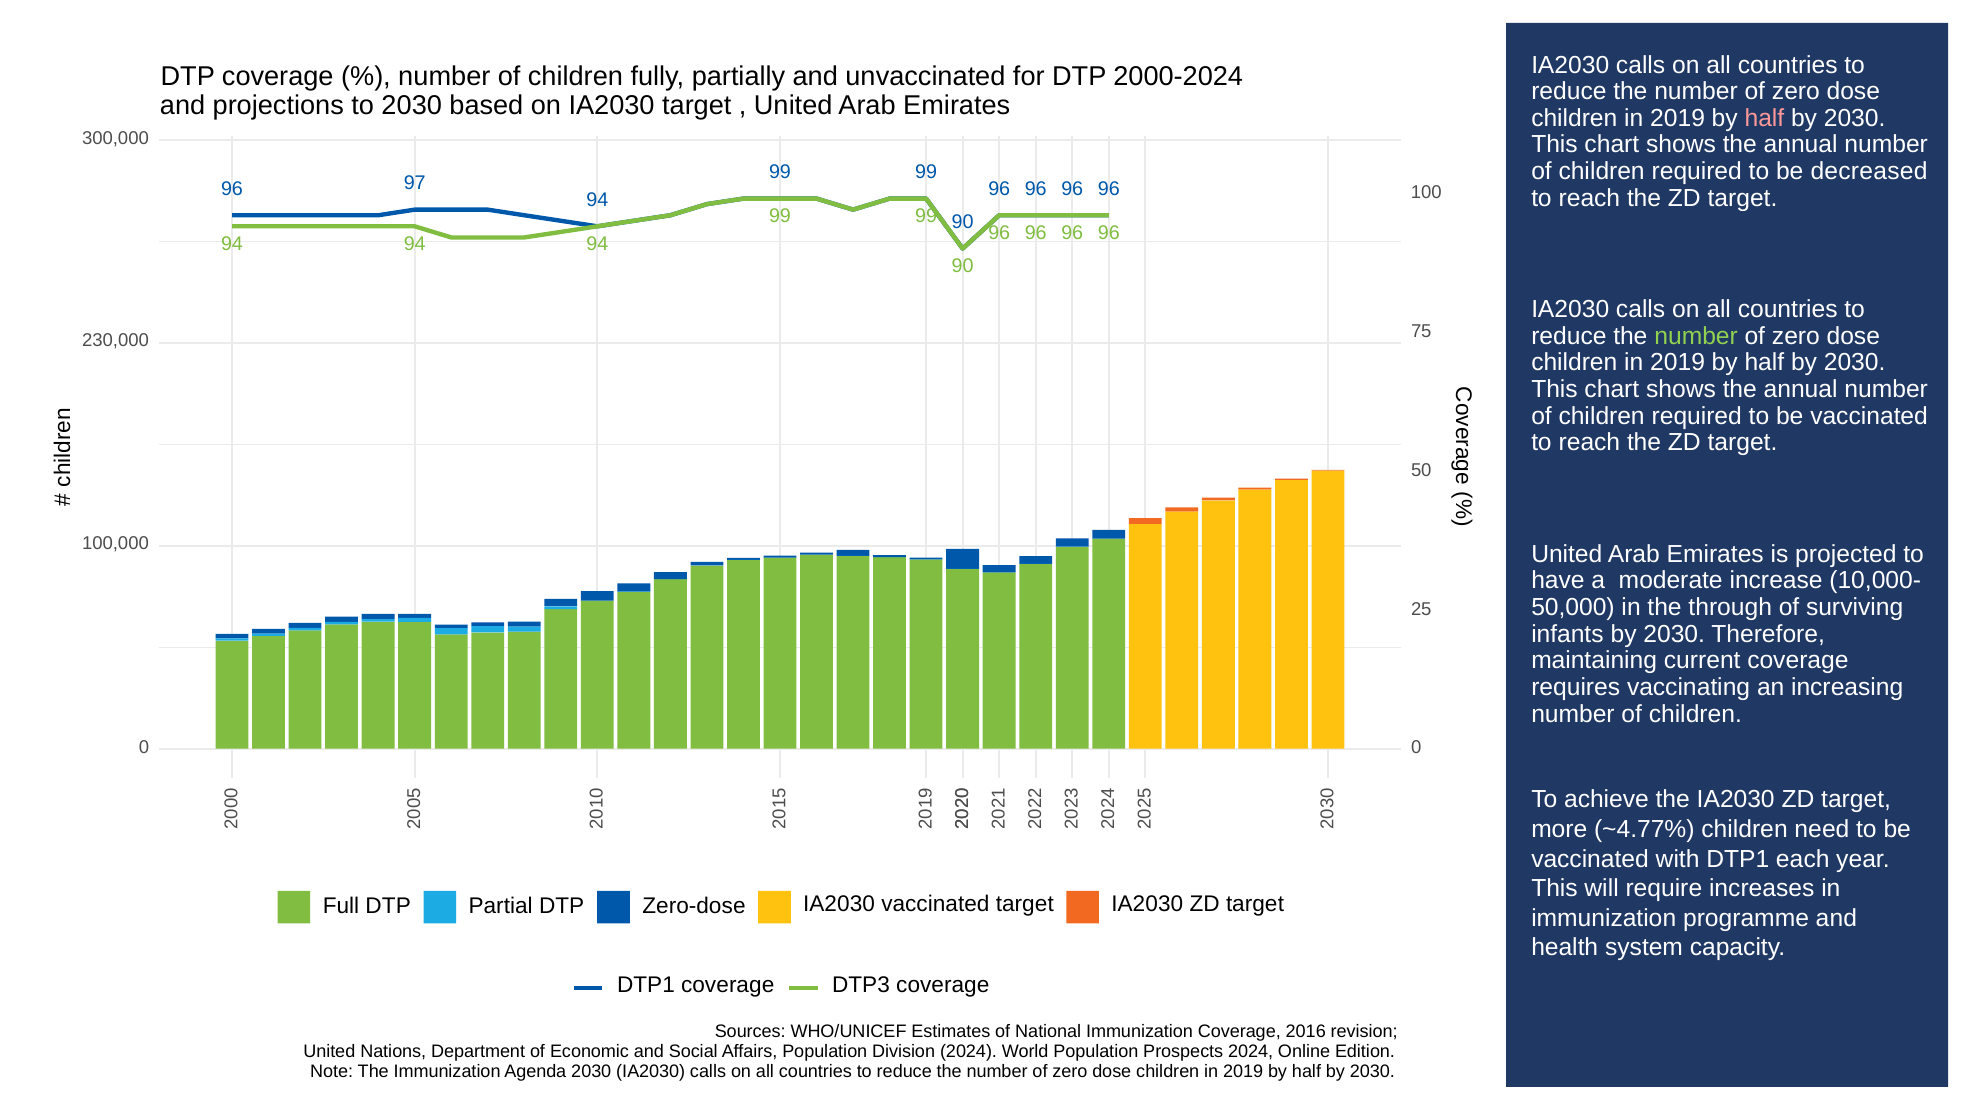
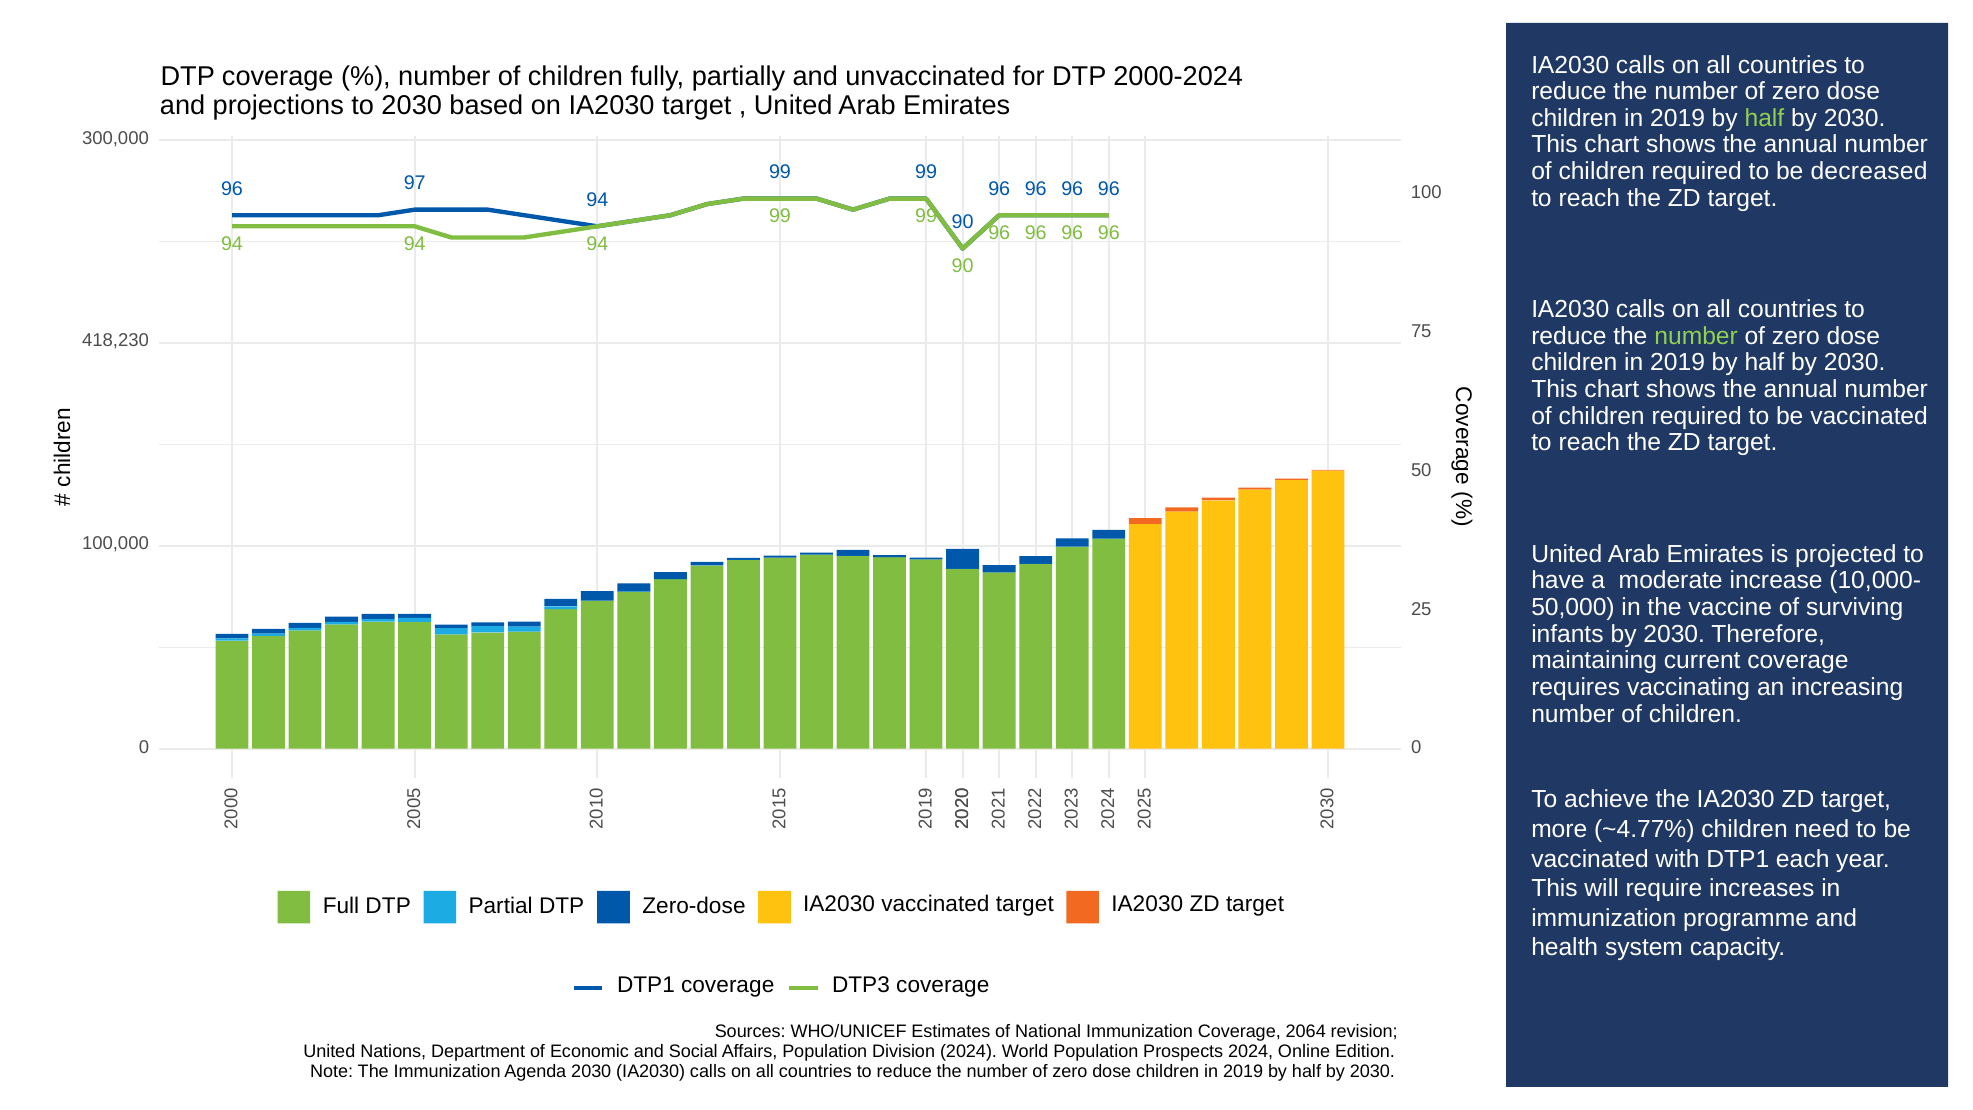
half colour: pink -> light green (1764, 118)
230,000: 230,000 -> 418,230 (116, 341)
through: through -> vaccine (1730, 607)
2016: 2016 -> 2064 (1306, 1032)
